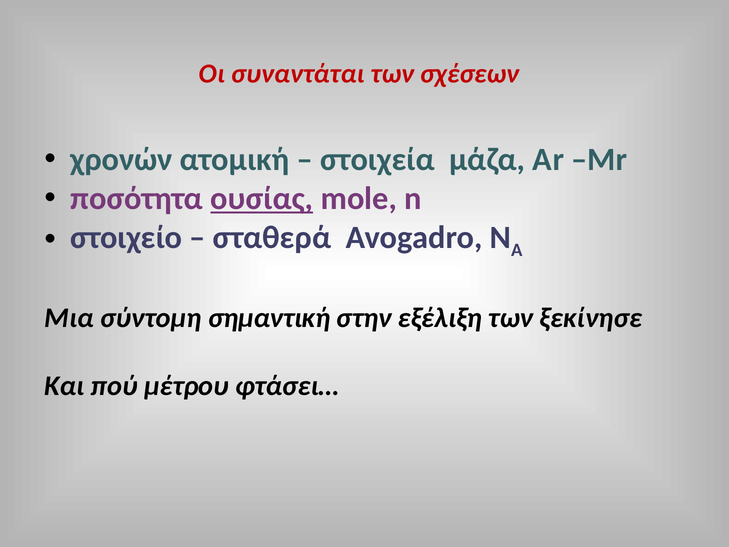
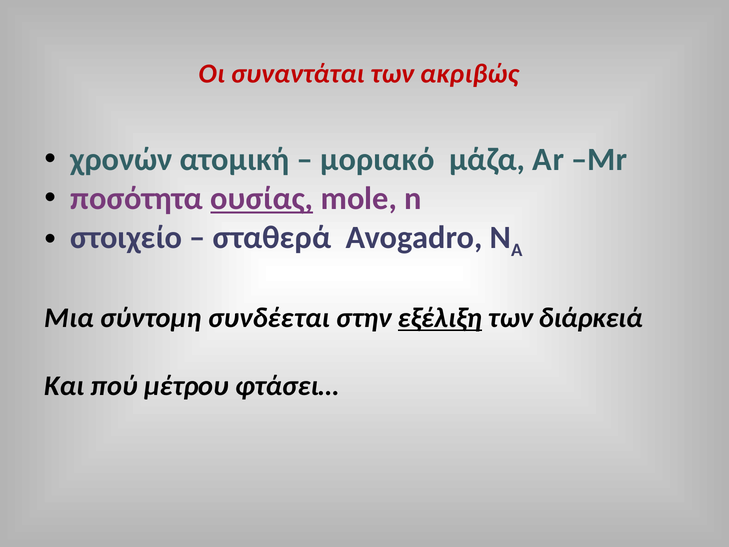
σχέσεων: σχέσεων -> ακριβώς (470, 74)
στοιχεία: στοιχεία -> μοριακό (377, 160)
σημαντική: σημαντική -> συνδέεται (269, 318)
εξέλιξη underline: none -> present (440, 318)
ξεκίνησε: ξεκίνησε -> διάρκειά (591, 318)
